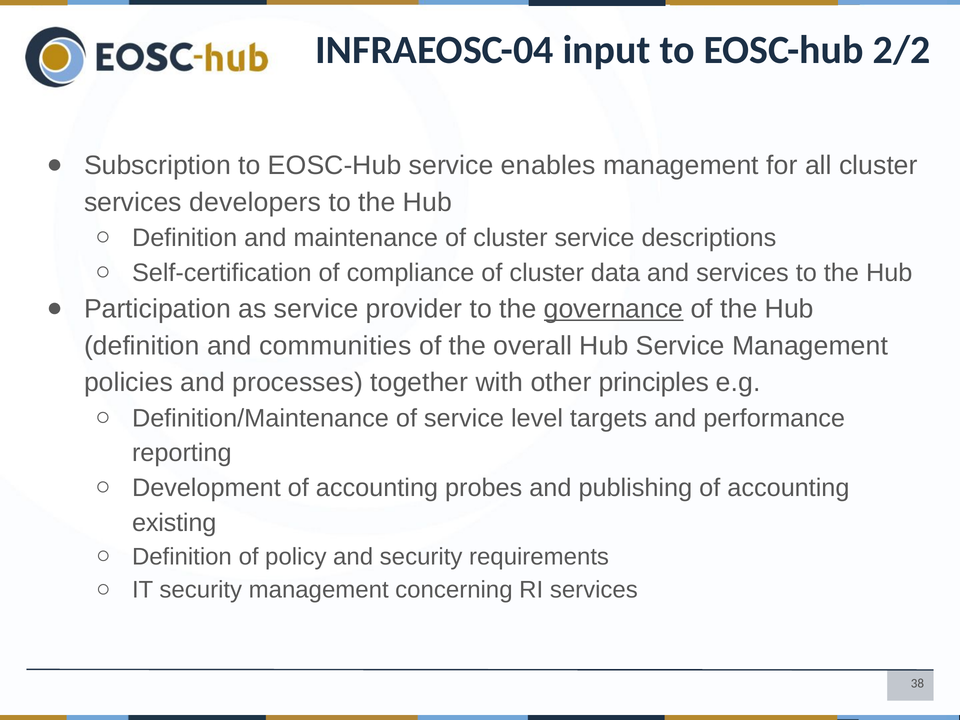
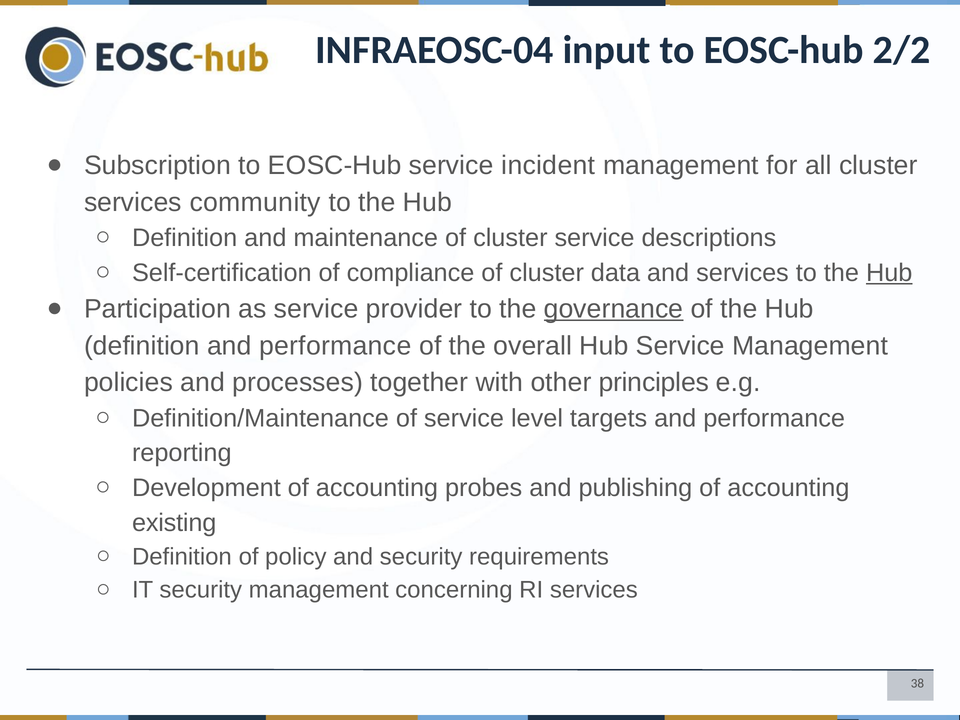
enables: enables -> incident (548, 165)
developers: developers -> community (255, 202)
Hub underline: none -> present (889, 273)
definition and communities: communities -> performance (335, 346)
